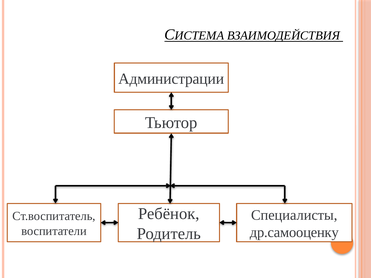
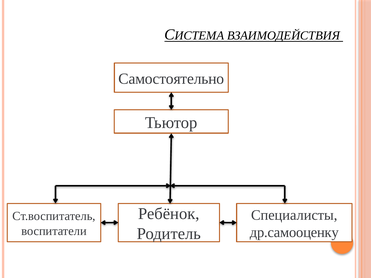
Администрации: Администрации -> Самостоятельно (171, 79)
